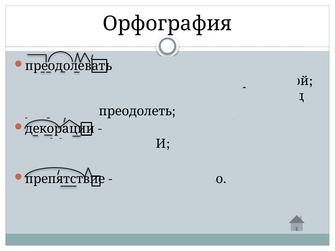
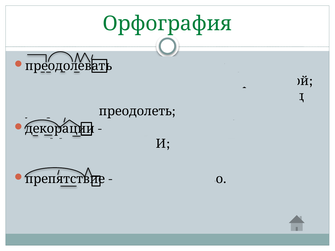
Орфография colour: black -> green (167, 24)
